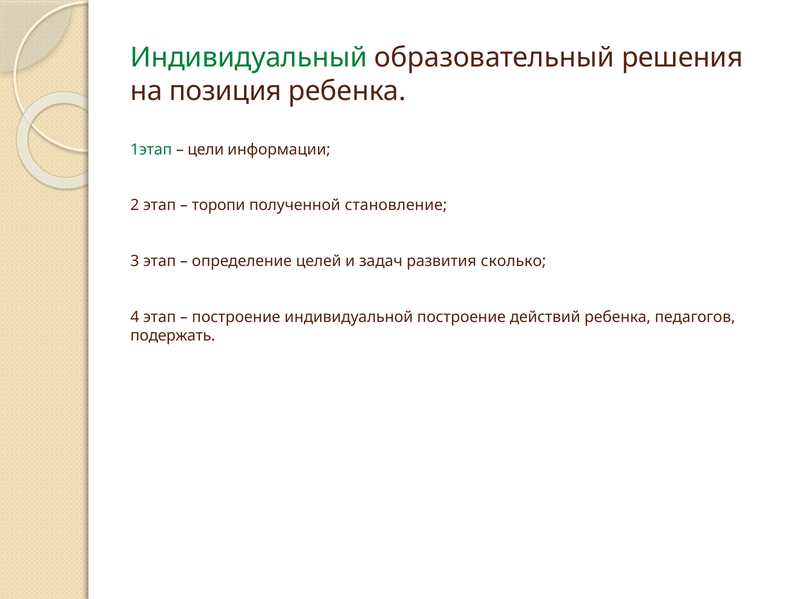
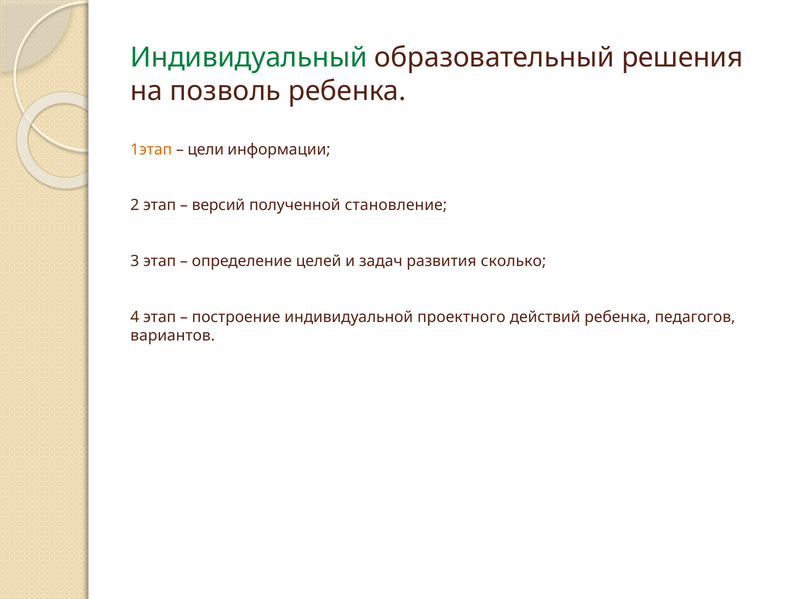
позиция: позиция -> позволь (225, 91)
1этап colour: green -> orange (151, 149)
торопи: торопи -> версий (218, 205)
индивидуальной построение: построение -> проектного (461, 317)
подержать: подержать -> вариантов (173, 336)
